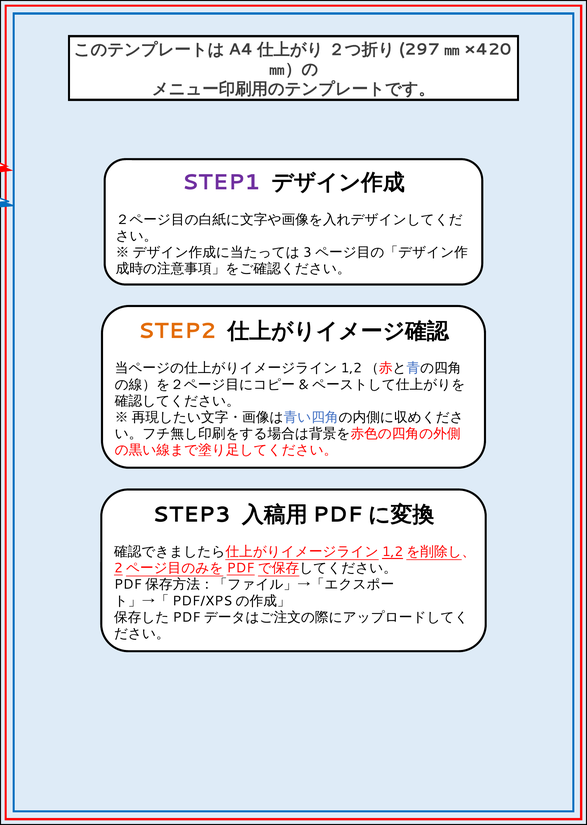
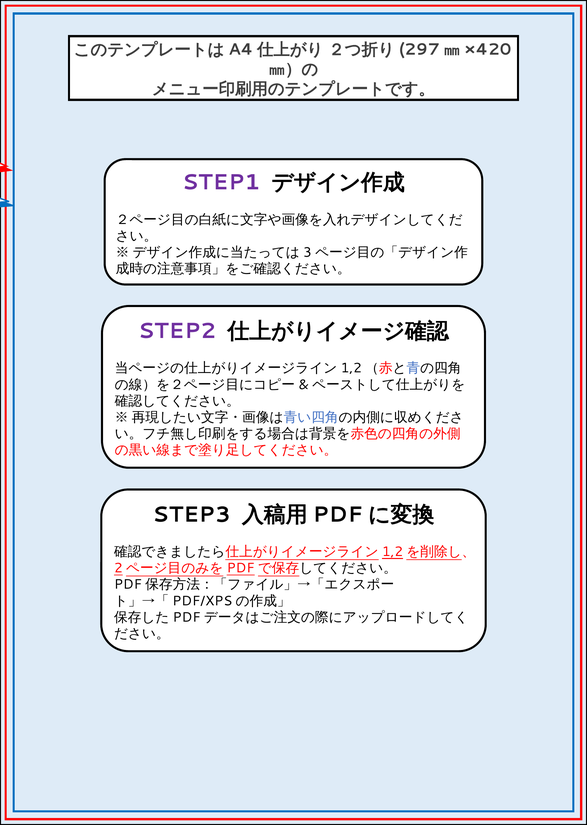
STEP2 colour: orange -> purple (177, 331)
